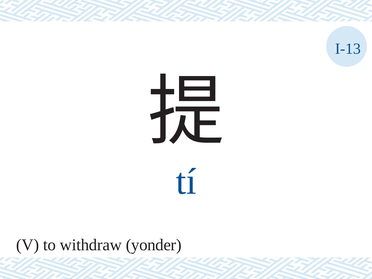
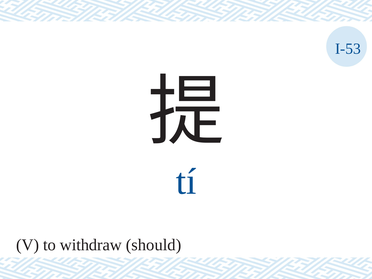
I-13: I-13 -> I-53 (348, 49)
yonder: yonder -> should (154, 245)
